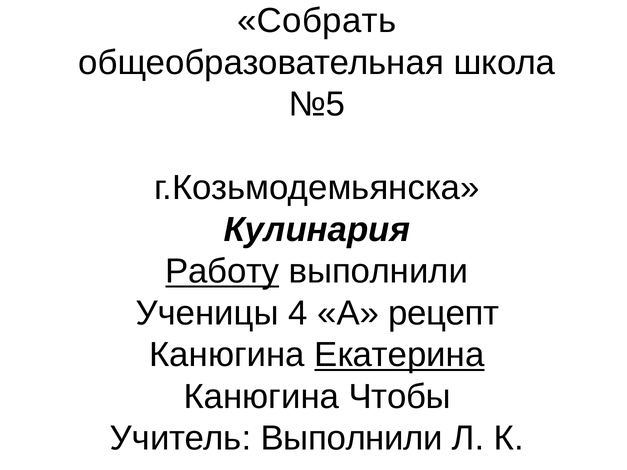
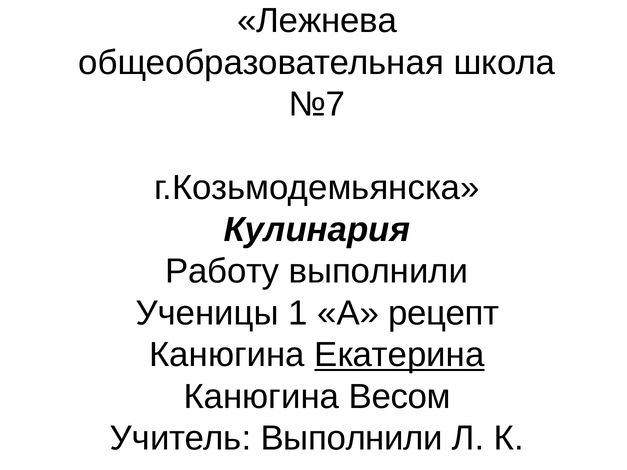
Собрать: Собрать -> Лежнева (317, 21)
№5: №5 -> №7 (317, 104)
Работу underline: present -> none (222, 272)
4: 4 -> 1 (298, 313)
Чтобы: Чтобы -> Весом (400, 397)
